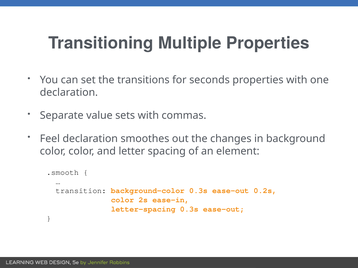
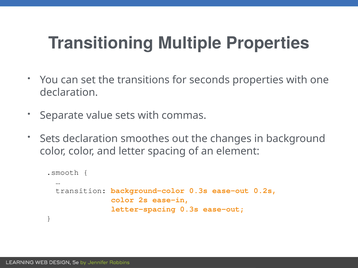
Feel: Feel -> Sets (50, 139)
